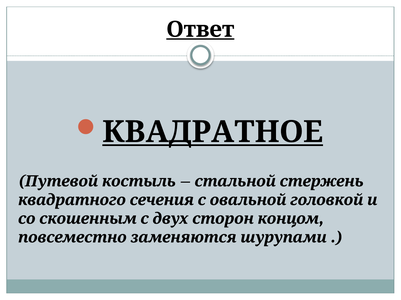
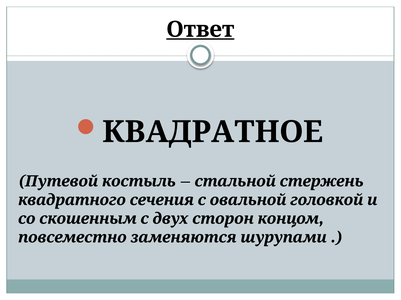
КВАДРАТНОЕ underline: present -> none (213, 132)
